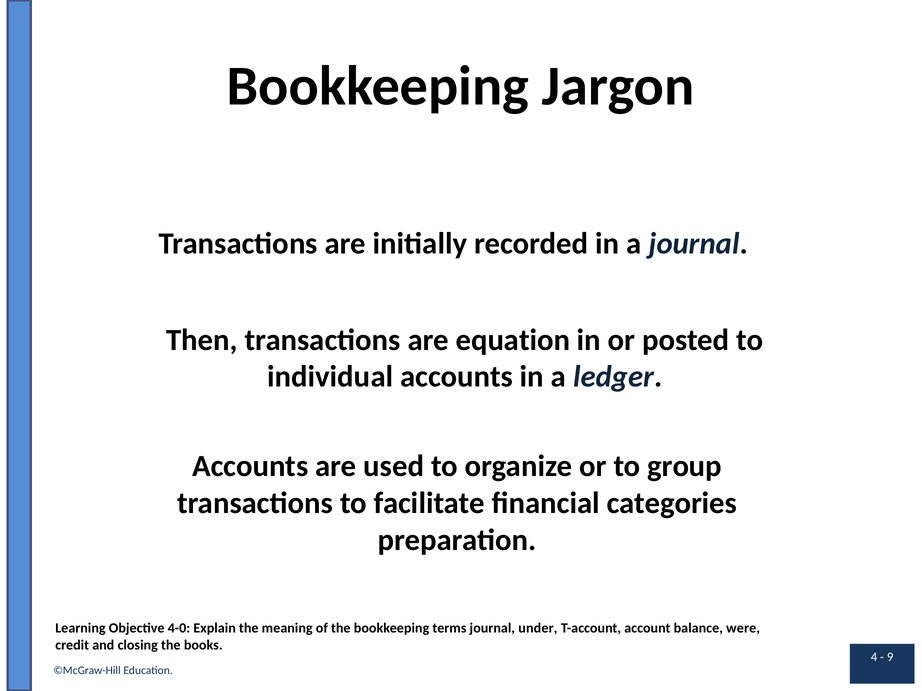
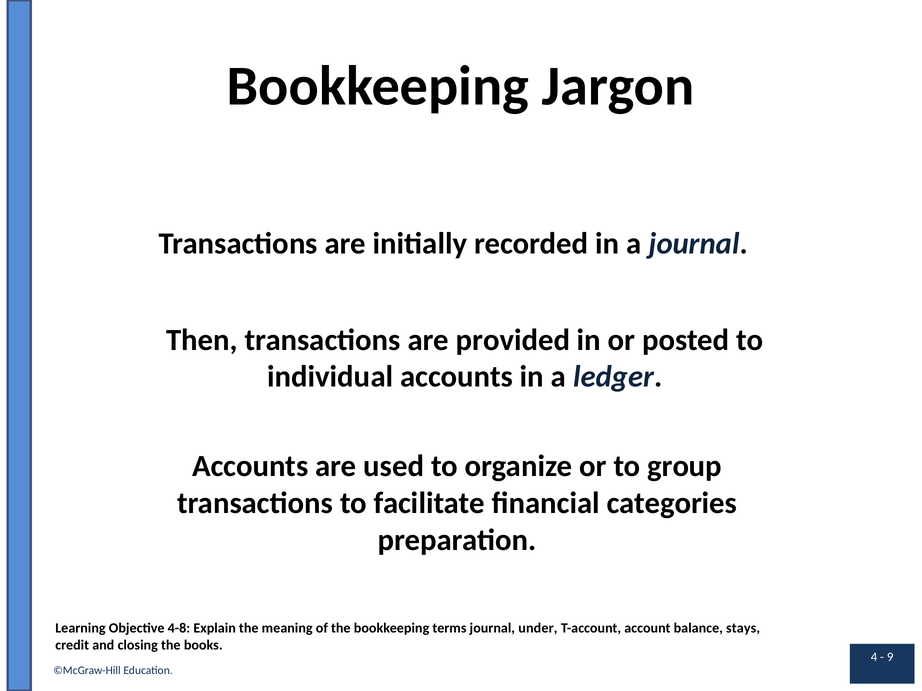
equation: equation -> provided (513, 340)
4-0: 4-0 -> 4-8 (179, 629)
were: were -> stays (743, 629)
